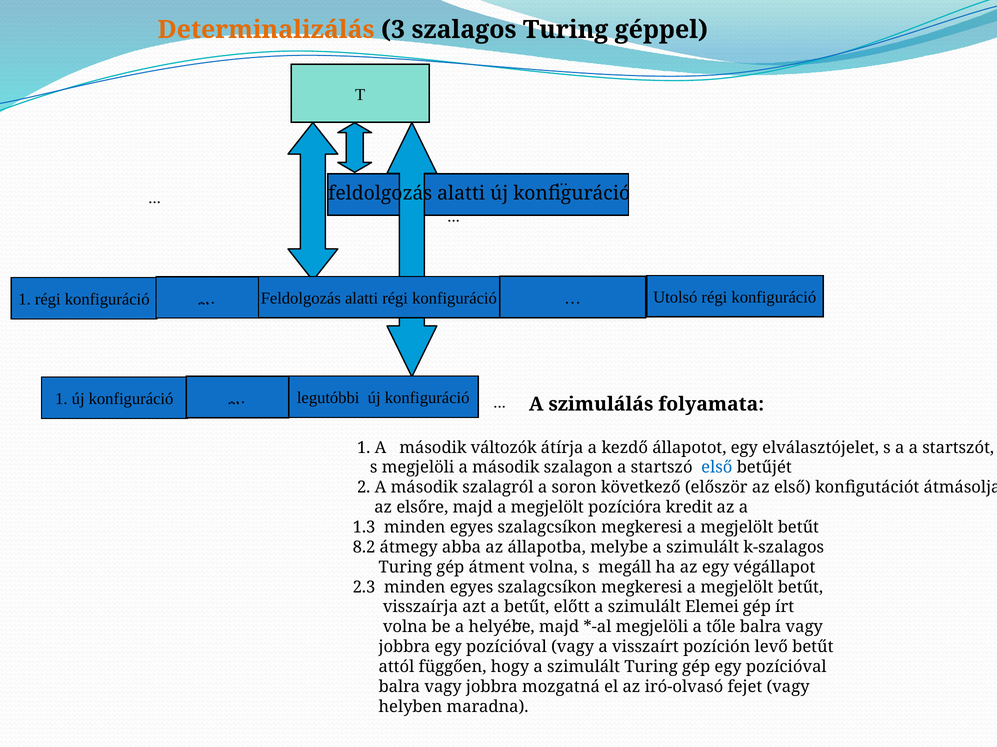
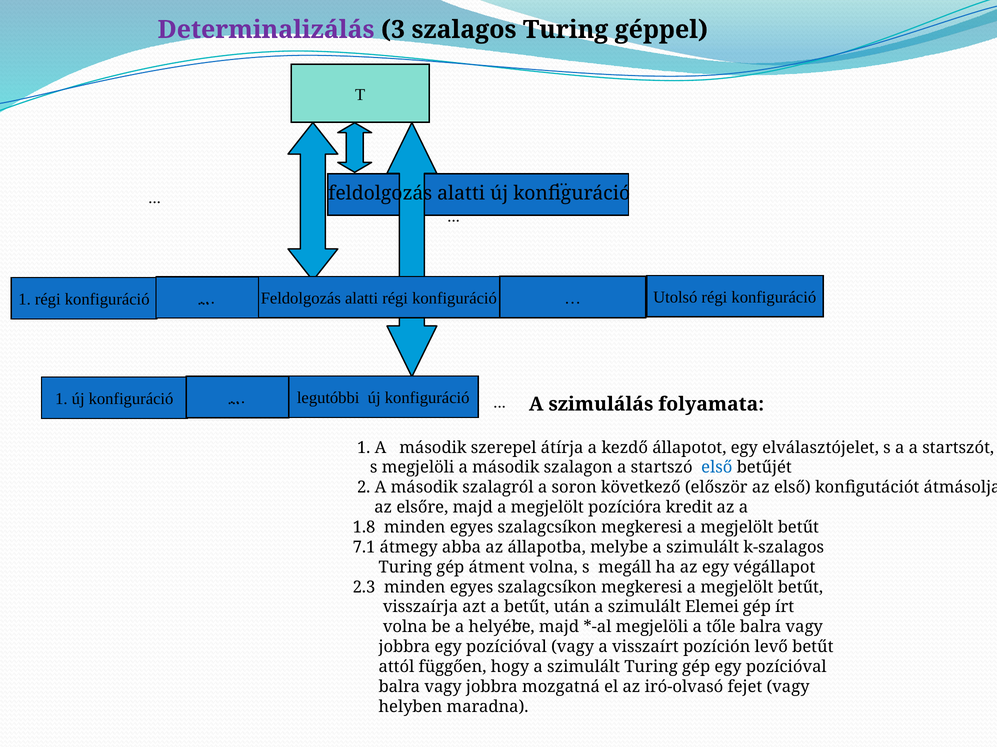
Determinalizálás colour: orange -> purple (266, 30)
változók: változók -> szerepel (504, 448)
1.3: 1.3 -> 1.8 (364, 528)
8.2: 8.2 -> 7.1 (364, 548)
előtt: előtt -> után (572, 608)
